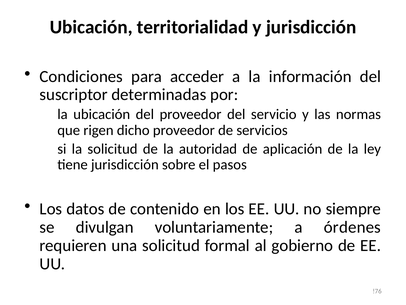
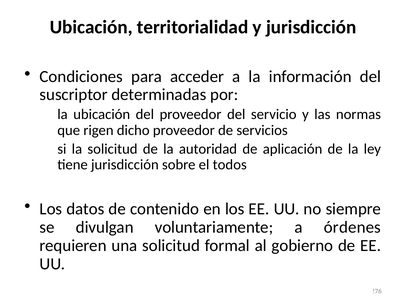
pasos: pasos -> todos (230, 164)
